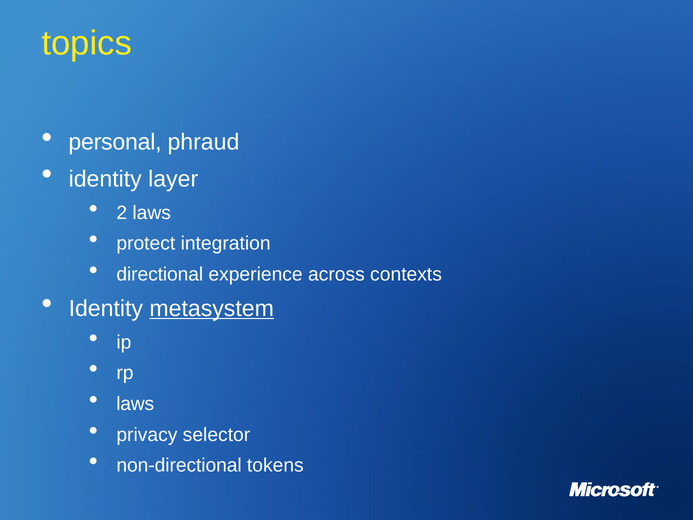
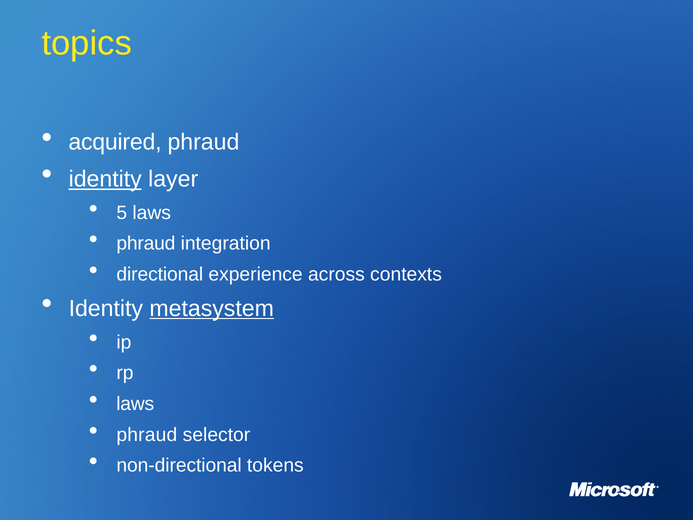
personal: personal -> acquired (115, 142)
identity underline: none -> present (105, 179)
2: 2 -> 5 (122, 213)
protect: protect -> phraud (146, 244)
privacy: privacy -> phraud (147, 434)
